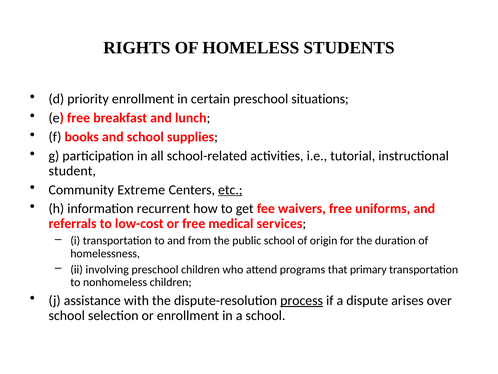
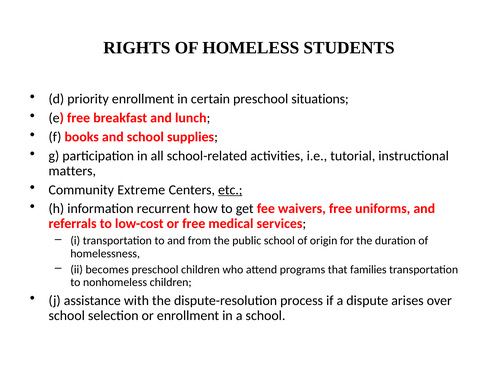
student: student -> matters (72, 171)
involving: involving -> becomes (107, 269)
primary: primary -> families (368, 269)
process underline: present -> none (302, 300)
